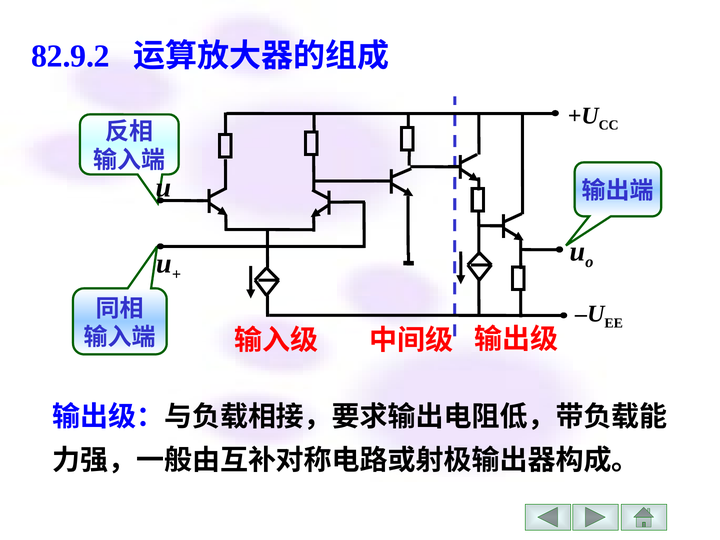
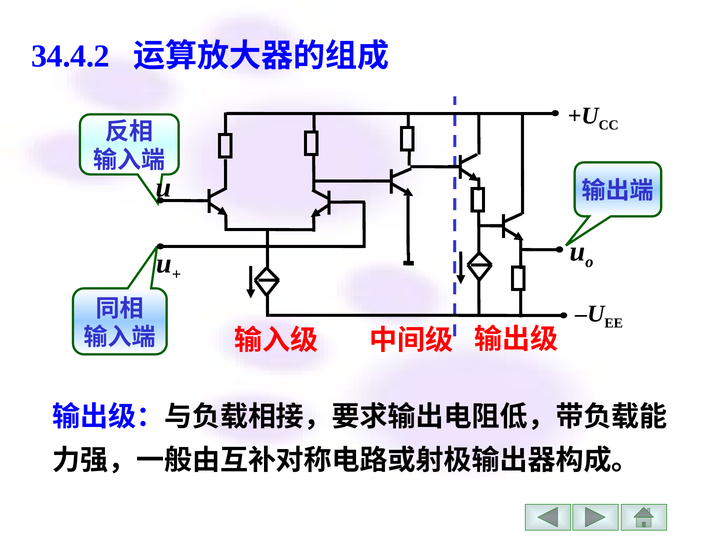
82.9.2: 82.9.2 -> 34.4.2 (70, 56)
